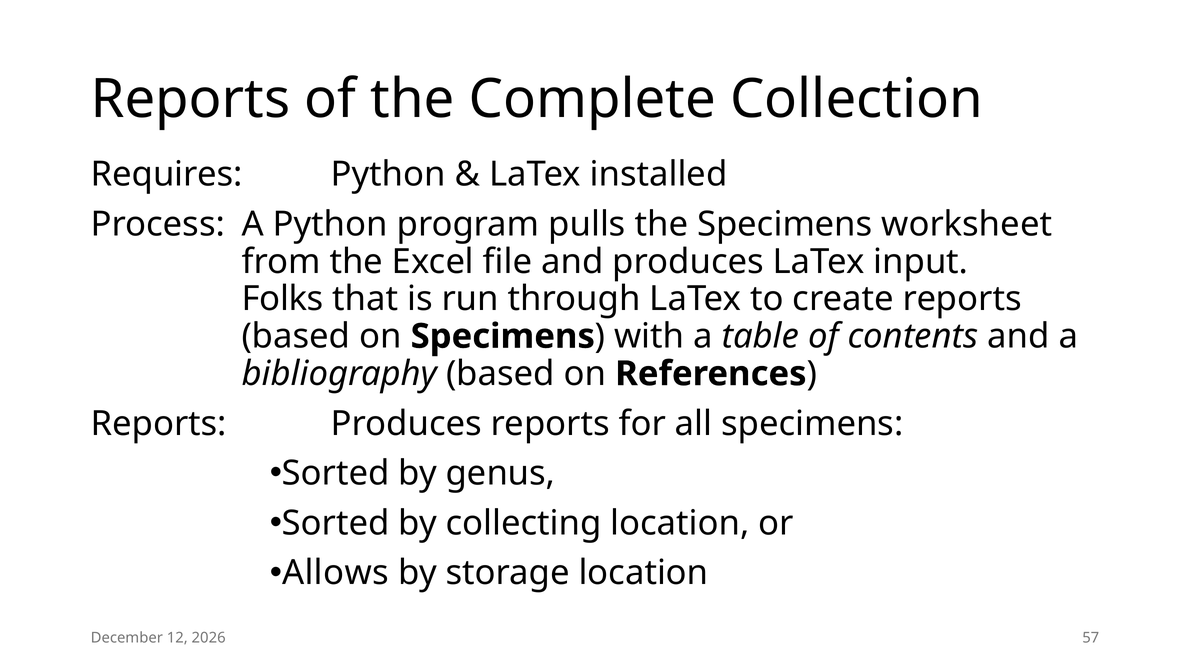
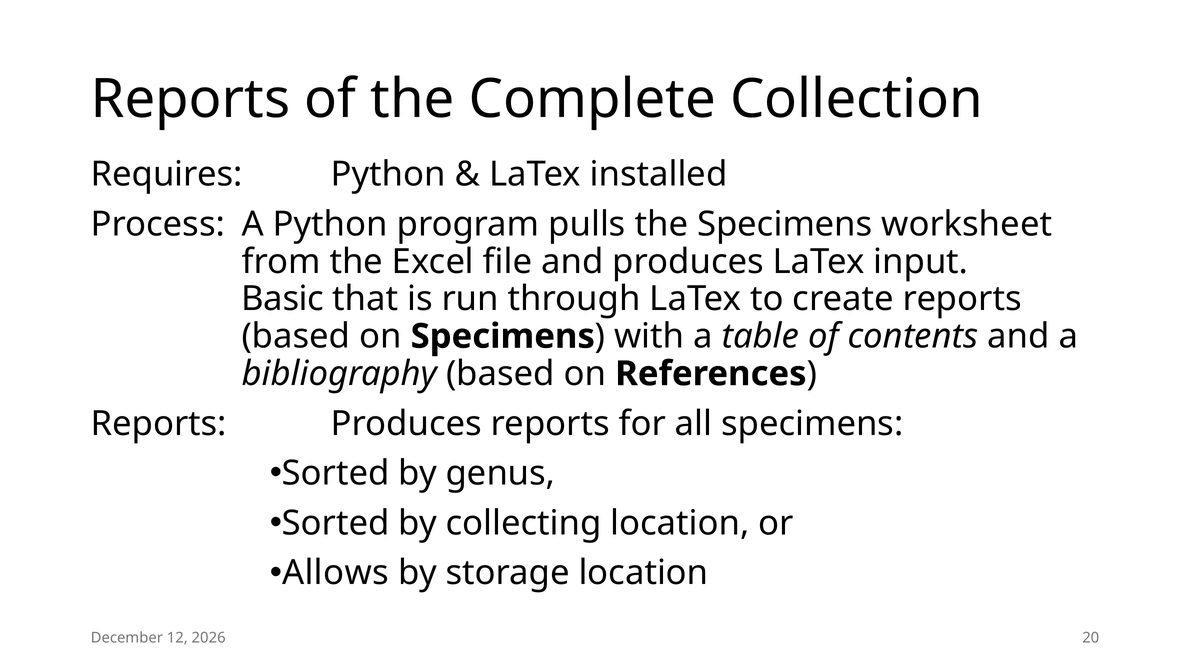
Folks: Folks -> Basic (283, 299)
57: 57 -> 20 (1091, 638)
